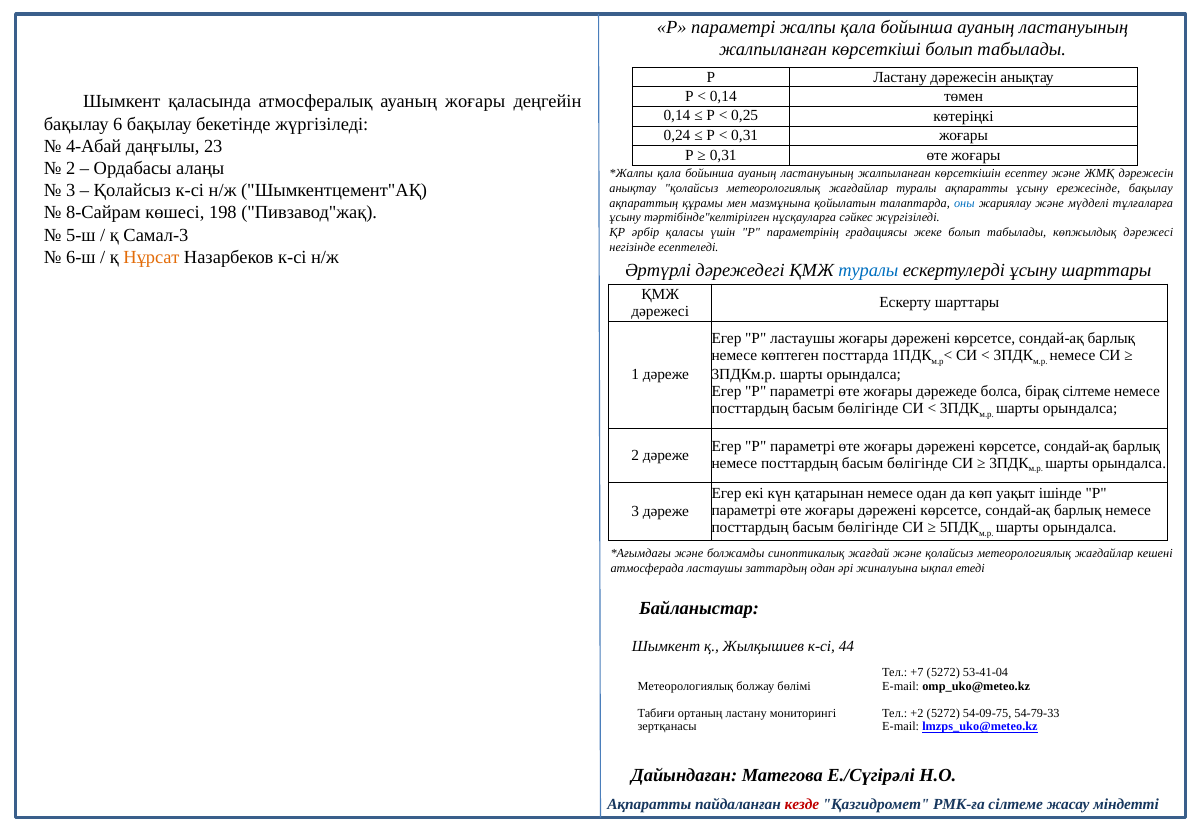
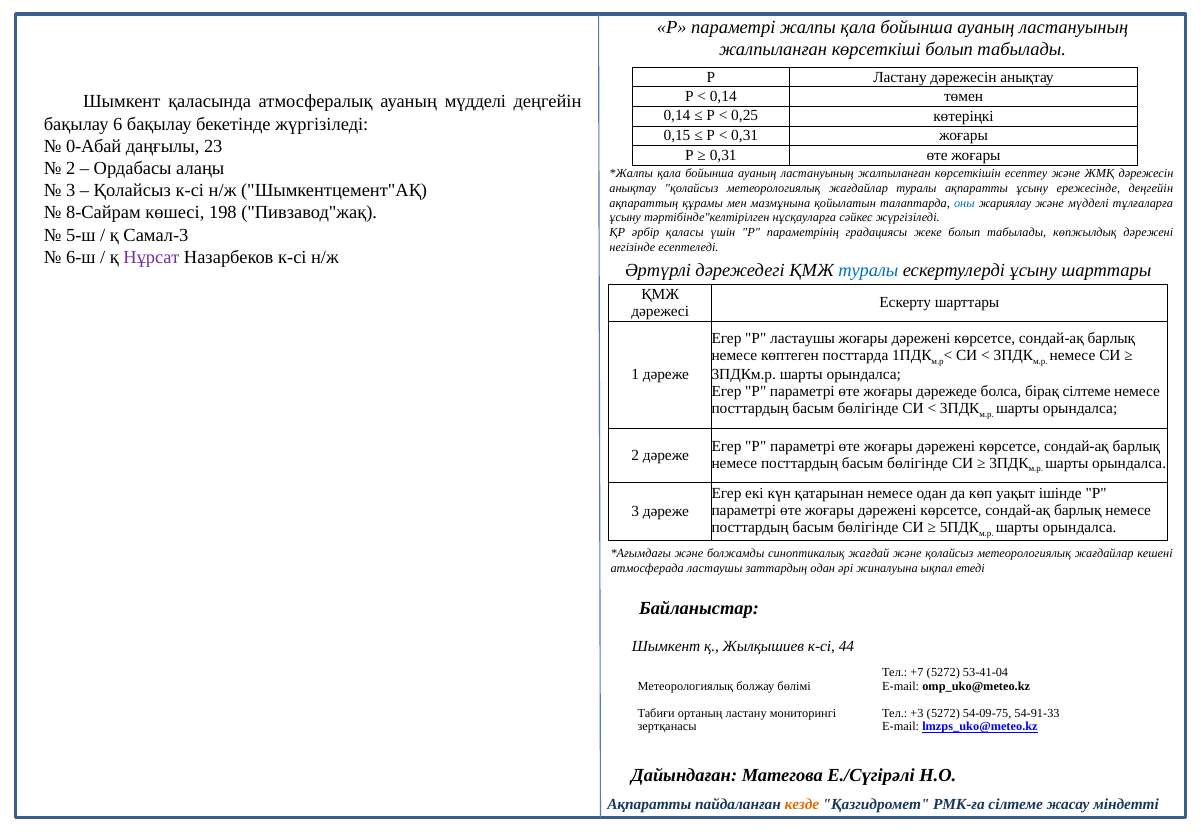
ауаның жоғары: жоғары -> мүдделі (475, 102)
0,24: 0,24 -> 0,15 (677, 136)
4-Абай: 4-Абай -> 0-Абай (94, 146)
ережесінде бақылау: бақылау -> деңгейін (1151, 188)
көпжылдық дәрежесі: дәрежесі -> дәрежені (1148, 232)
Нұрсат colour: orange -> purple (151, 257)
+2: +2 -> +3 (917, 713)
54-79-33: 54-79-33 -> 54-91-33 (1037, 713)
кезде colour: red -> orange (802, 804)
